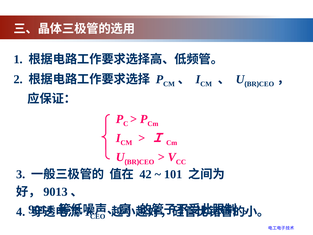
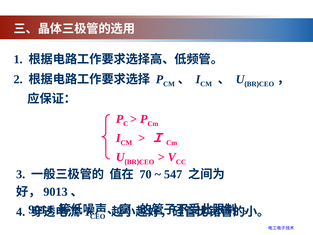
42: 42 -> 70 (146, 174)
101: 101 -> 547 (173, 174)
